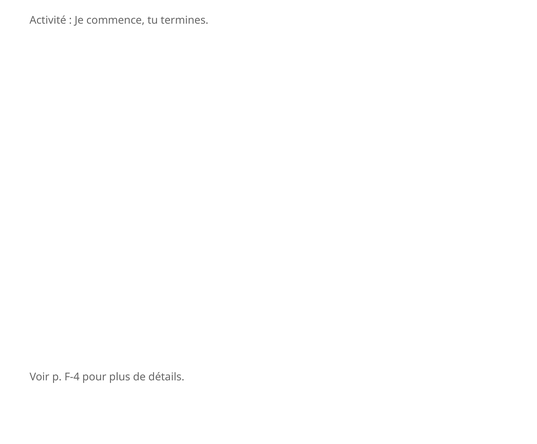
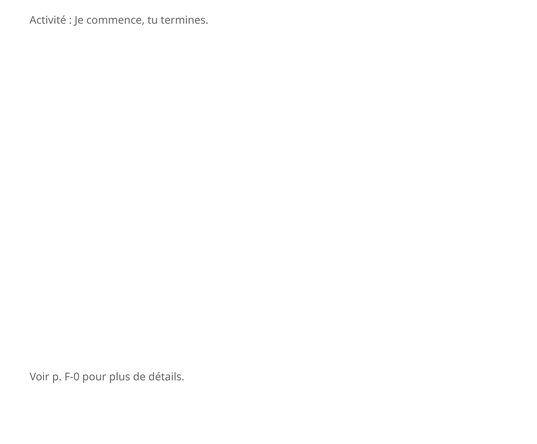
F-4: F-4 -> F-0 (72, 377)
